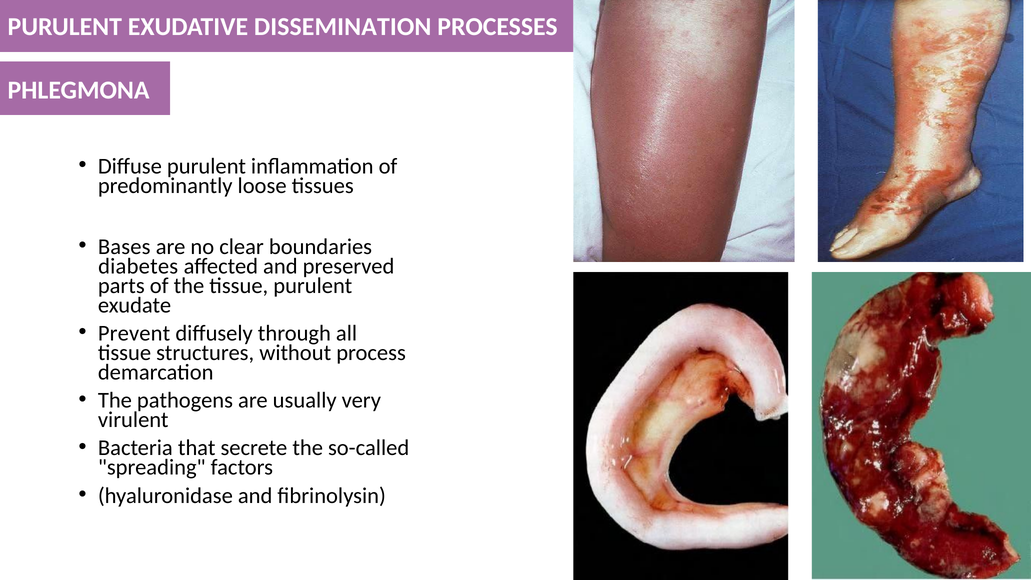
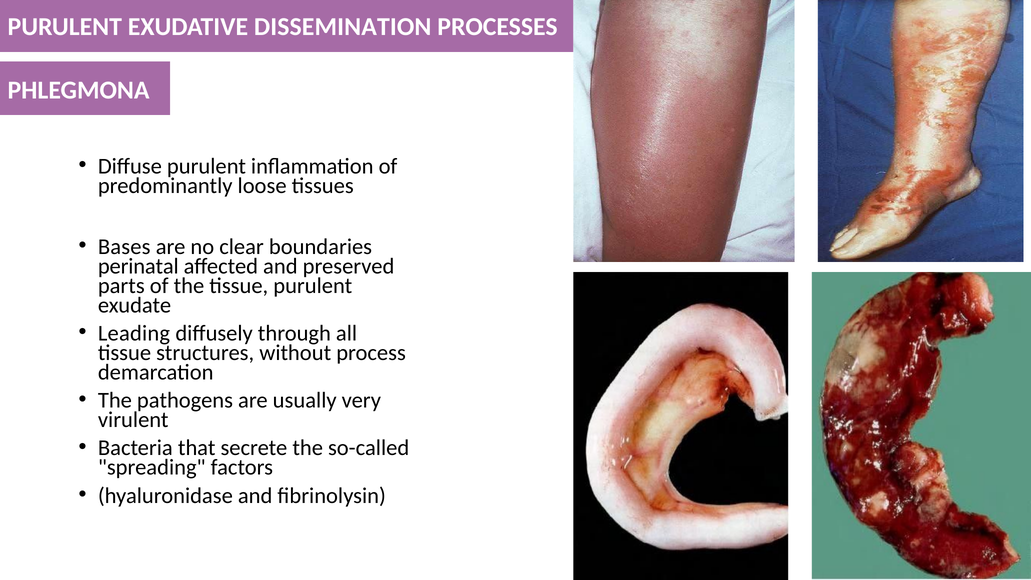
diabetes: diabetes -> perinatal (138, 266)
Prevent: Prevent -> Leading (134, 333)
